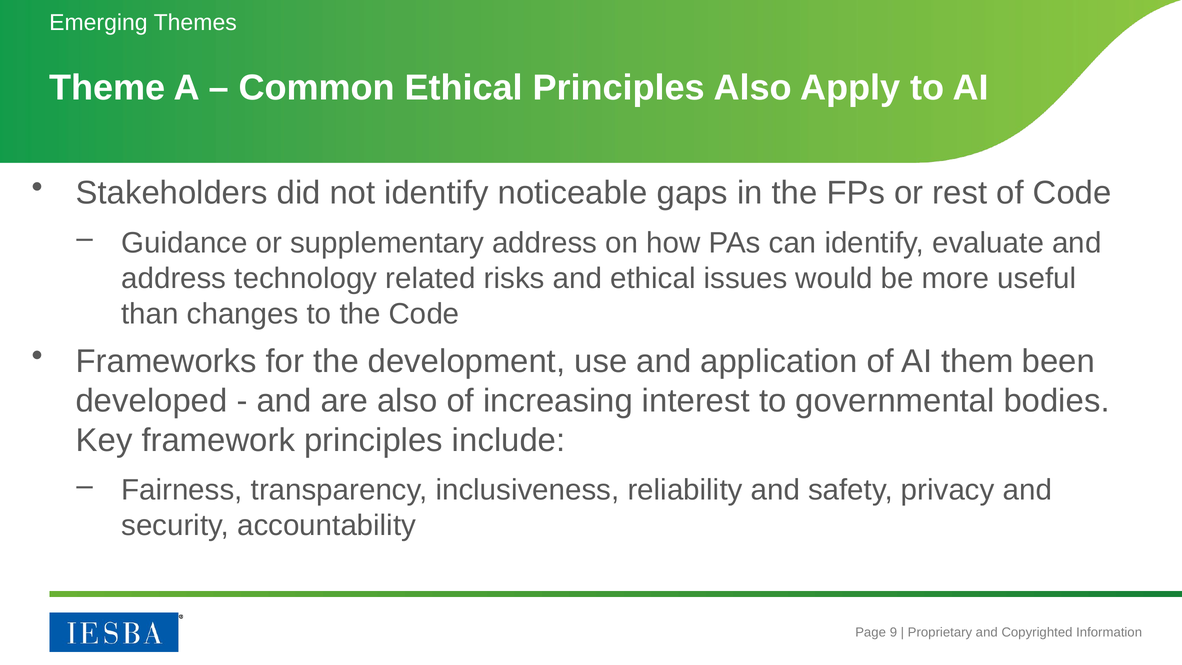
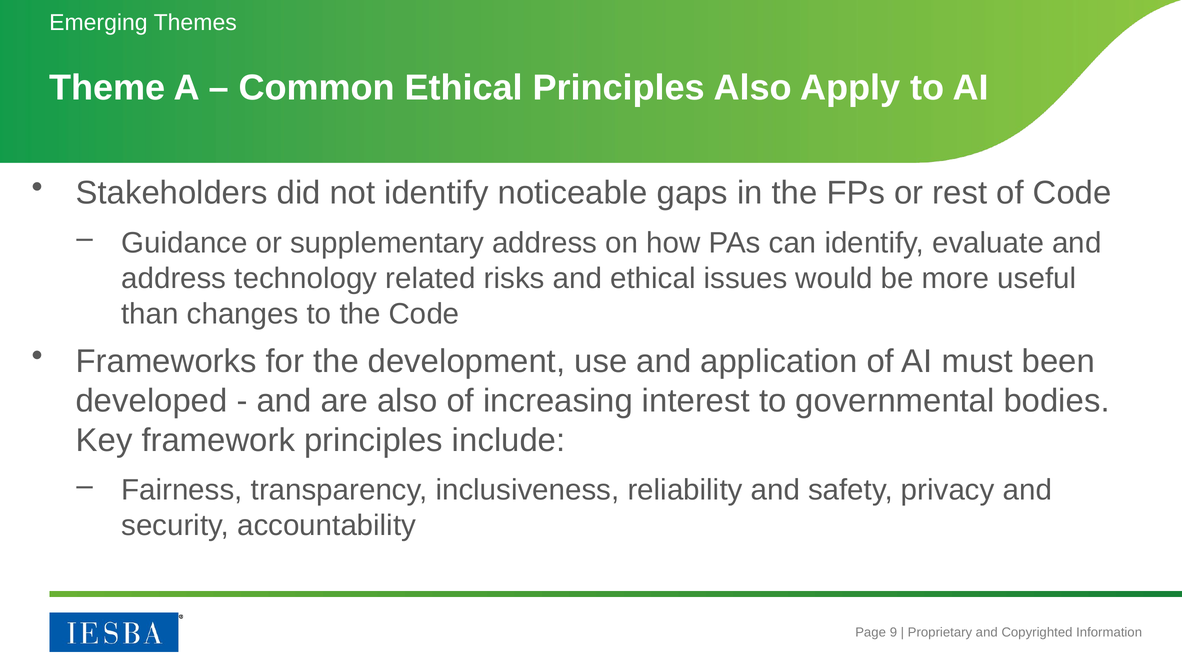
them: them -> must (977, 361)
